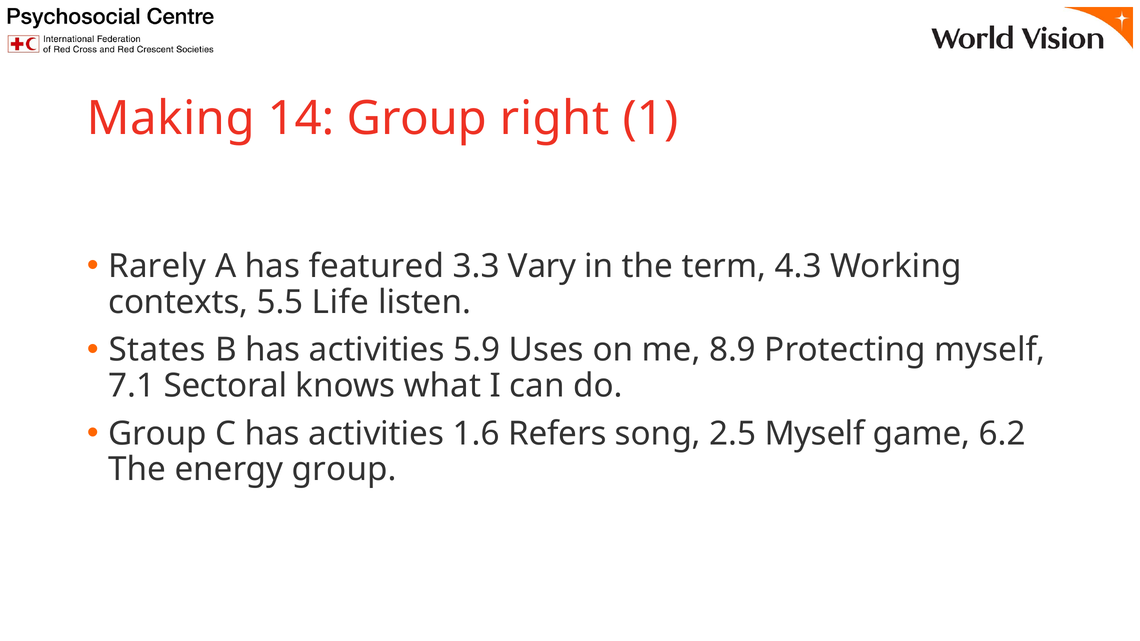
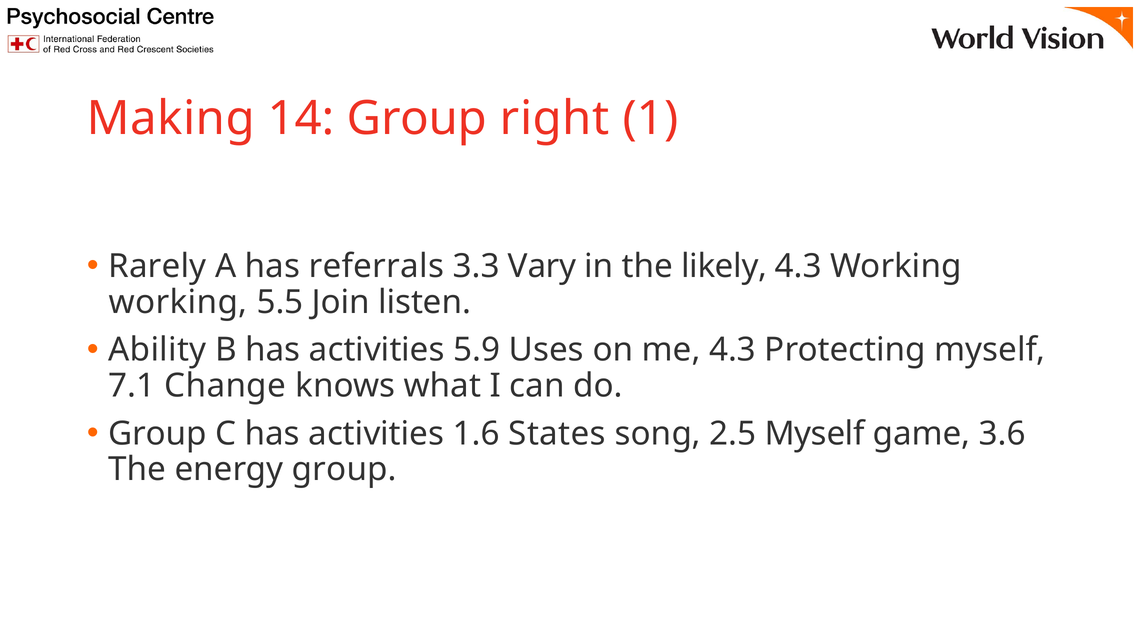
featured: featured -> referrals (376, 266)
term: term -> likely (724, 266)
contexts: contexts -> working (178, 302)
Life: Life -> Join (341, 302)
States: States -> Ability (157, 350)
me 8.9: 8.9 -> 4.3 (732, 350)
Sectoral: Sectoral -> Change (225, 386)
Refers: Refers -> States (557, 434)
6.2: 6.2 -> 3.6 (1002, 434)
